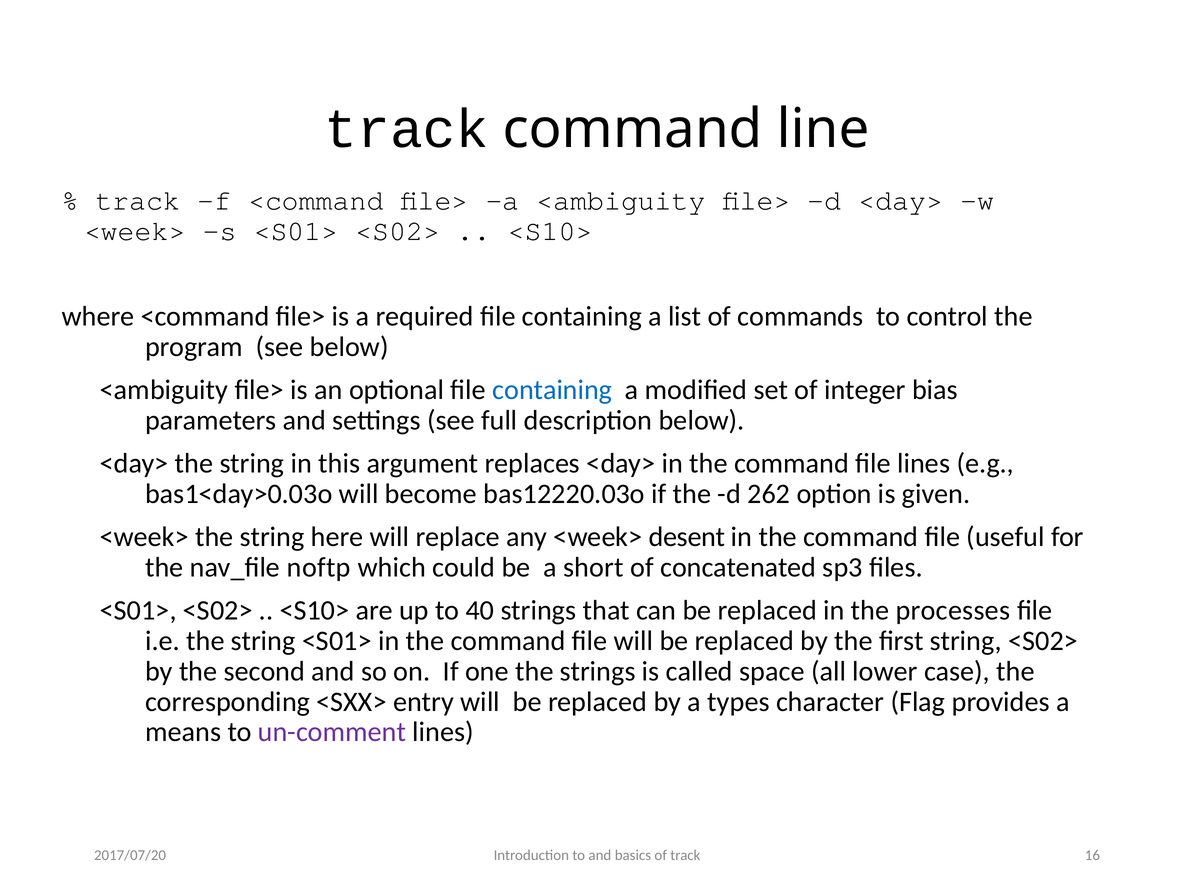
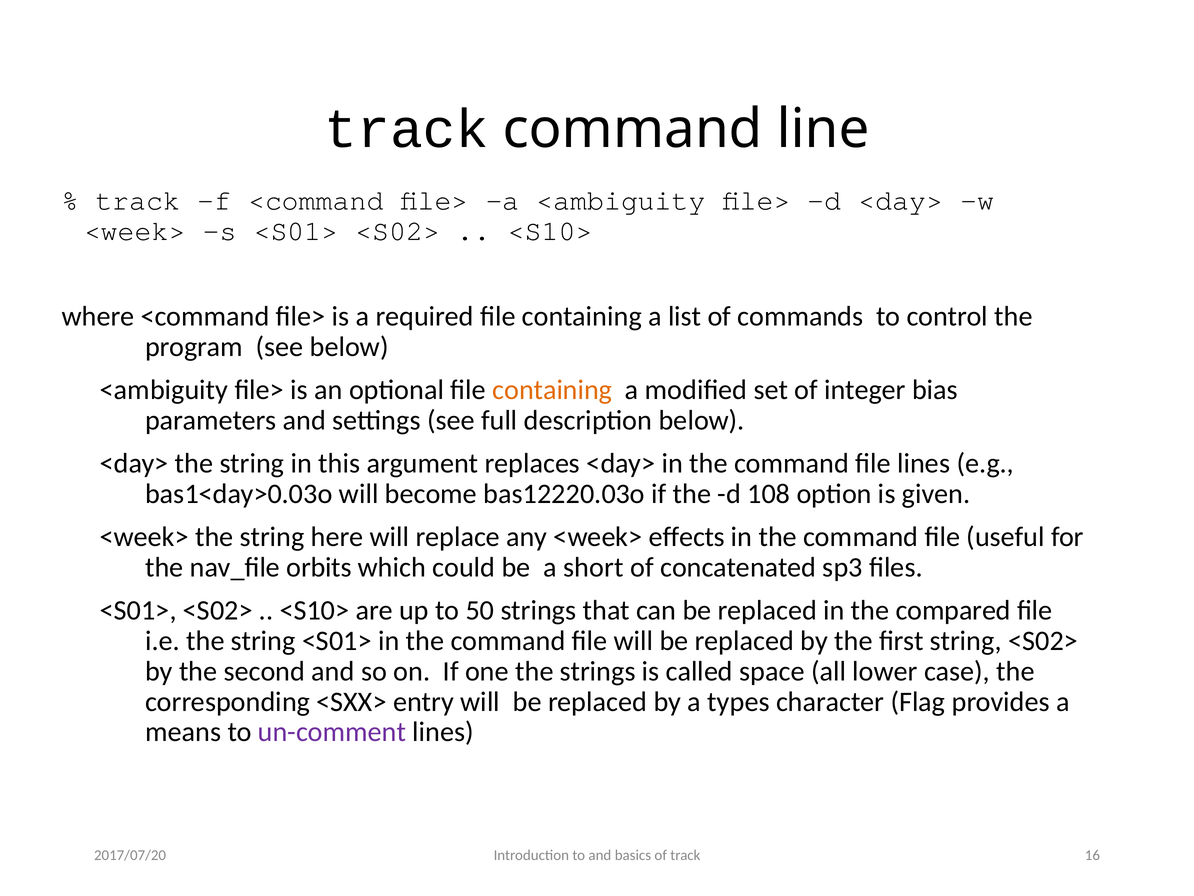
containing colour: blue -> orange (552, 390)
262: 262 -> 108 (769, 494)
desent: desent -> effects (687, 537)
noftp: noftp -> orbits (319, 567)
40: 40 -> 50 (480, 610)
processes: processes -> compared (953, 610)
